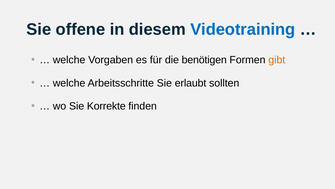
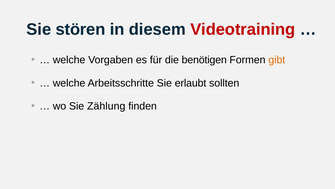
offene: offene -> stören (81, 29)
Videotraining colour: blue -> red (243, 29)
Korrekte: Korrekte -> Zählung (106, 106)
